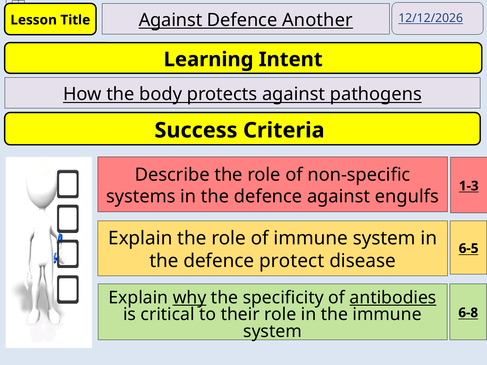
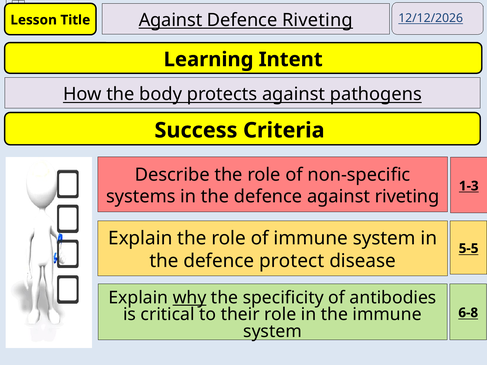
Defence Another: Another -> Riveting (317, 20)
against engulfs: engulfs -> riveting (407, 197)
6-5: 6-5 -> 5-5 (469, 249)
antibodies underline: present -> none (393, 298)
